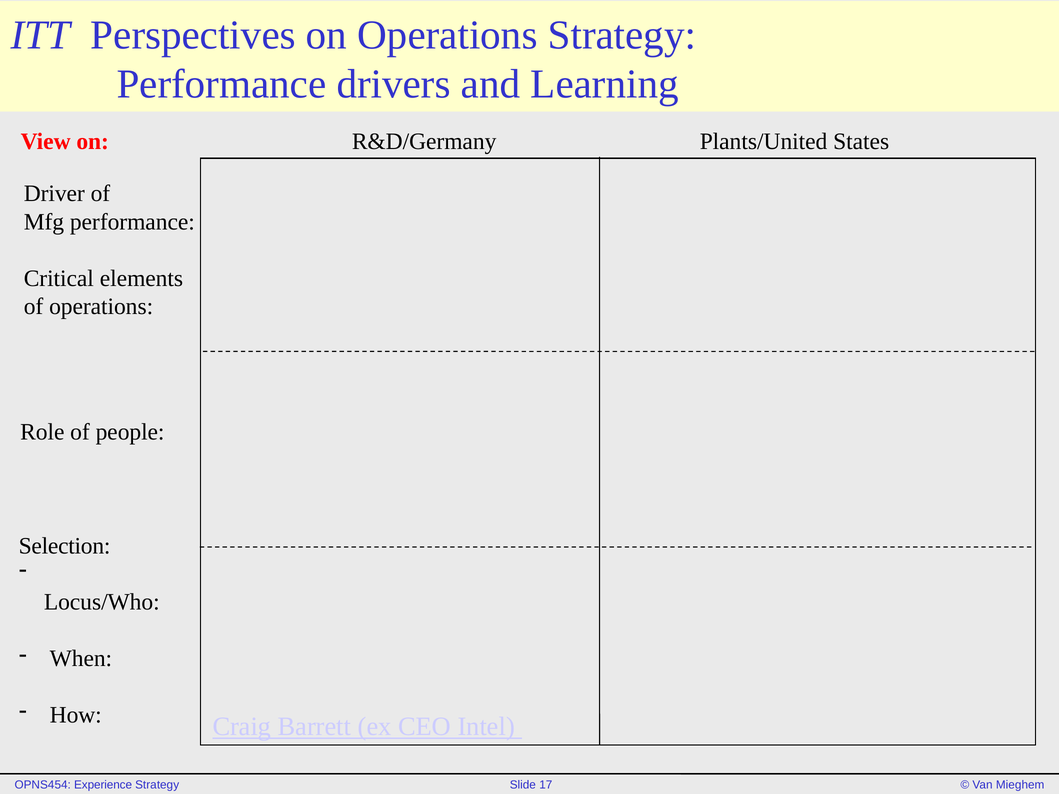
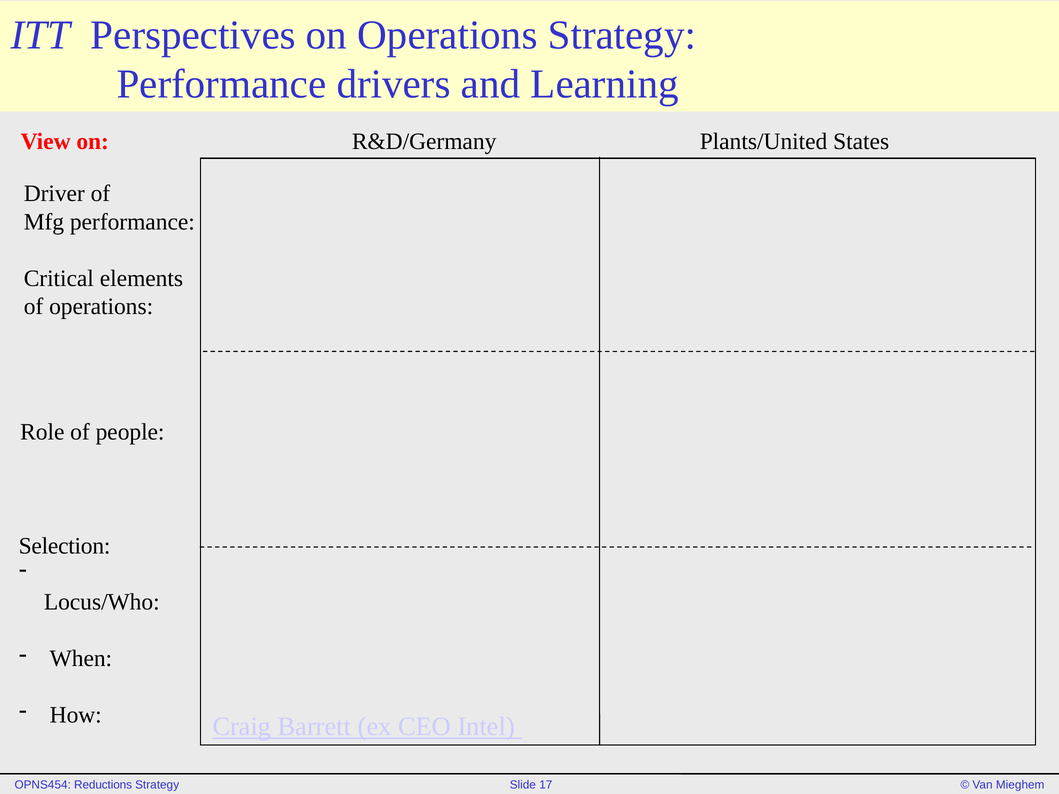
Experience: Experience -> Reductions (103, 785)
